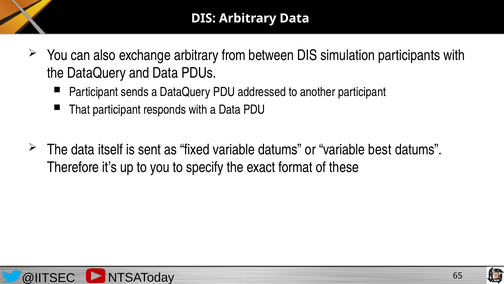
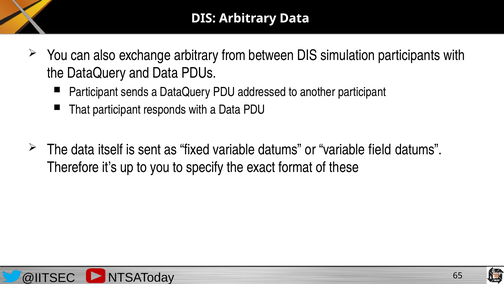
best: best -> field (380, 149)
